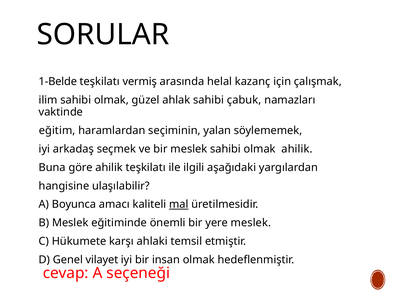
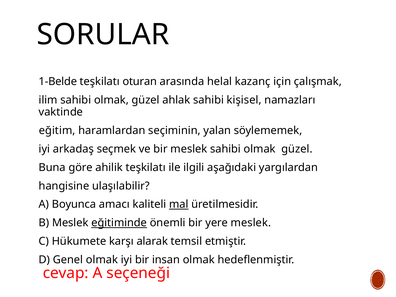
vermiş: vermiş -> oturan (140, 82)
çabuk: çabuk -> kişisel (244, 100)
meslek sahibi olmak ahilik: ahilik -> güzel (297, 149)
eğitiminde underline: none -> present (119, 223)
ahlaki: ahlaki -> alarak (152, 241)
Genel vilayet: vilayet -> olmak (102, 260)
